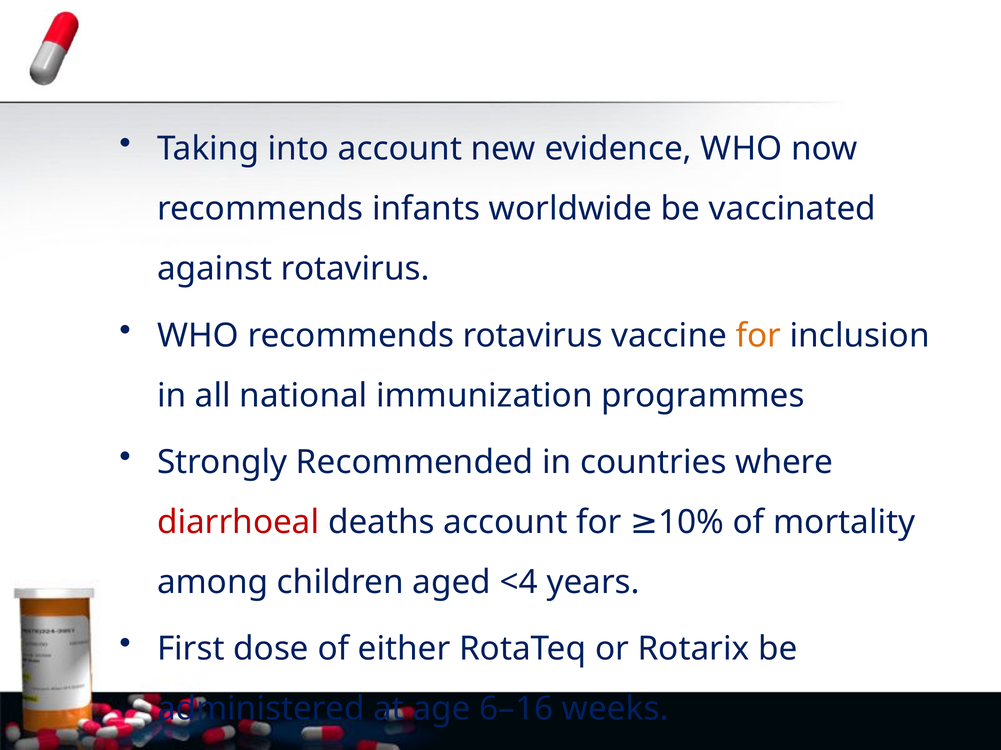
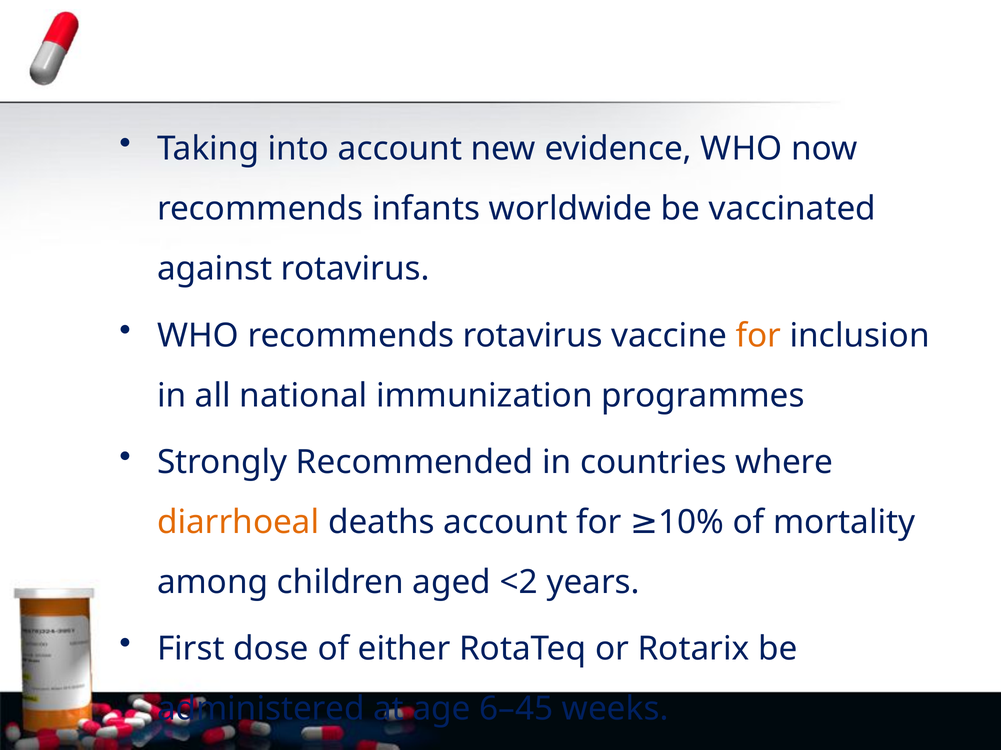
diarrhoeal colour: red -> orange (238, 523)
<4: <4 -> <2 (519, 583)
6–16: 6–16 -> 6–45 (516, 710)
